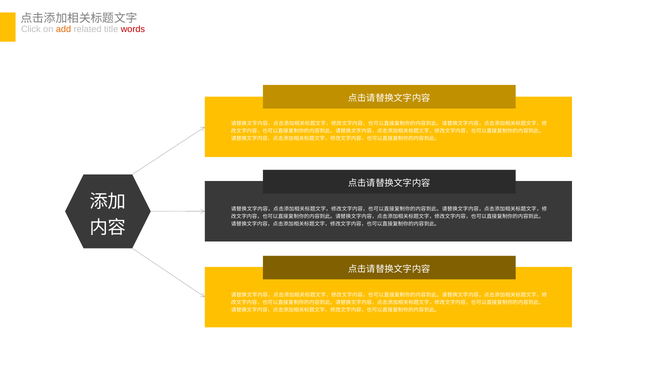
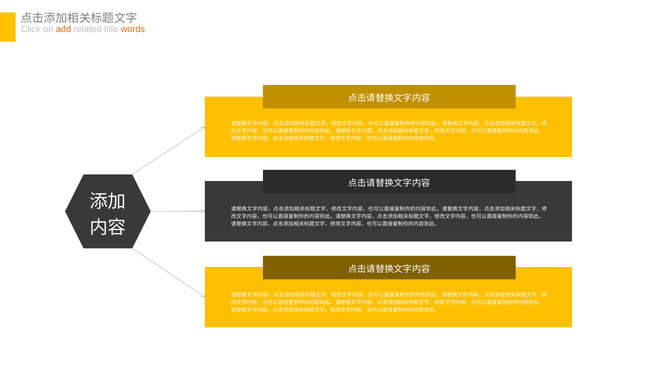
words colour: red -> orange (133, 29)
